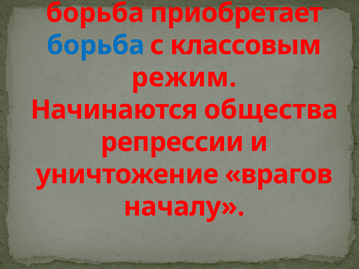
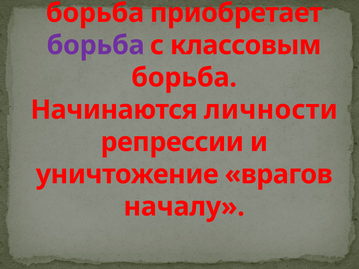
борьба colour: blue -> purple (96, 45)
режим: режим -> борьба (184, 78)
общества: общества -> личности (271, 110)
